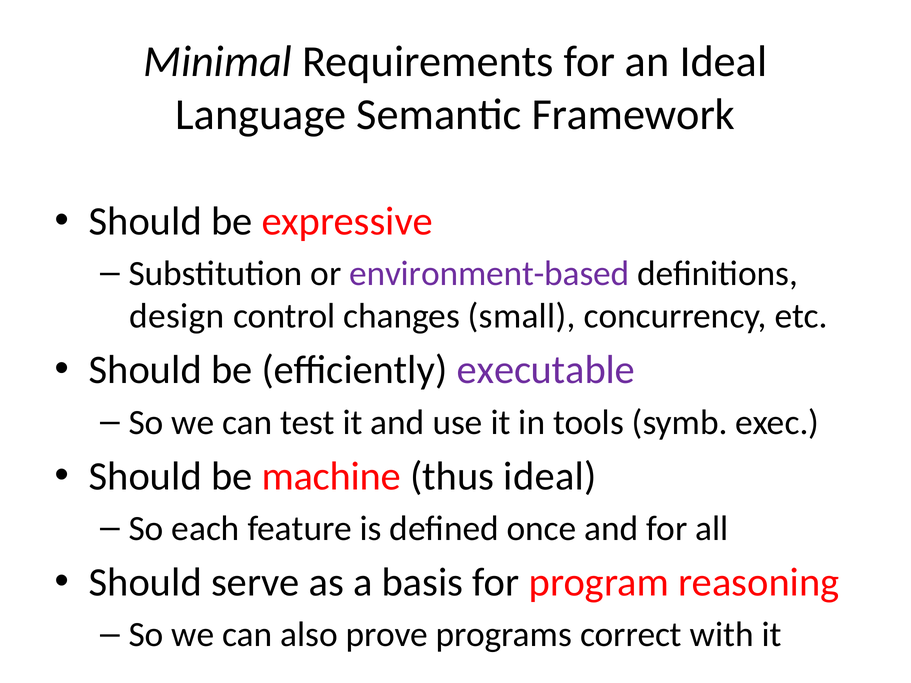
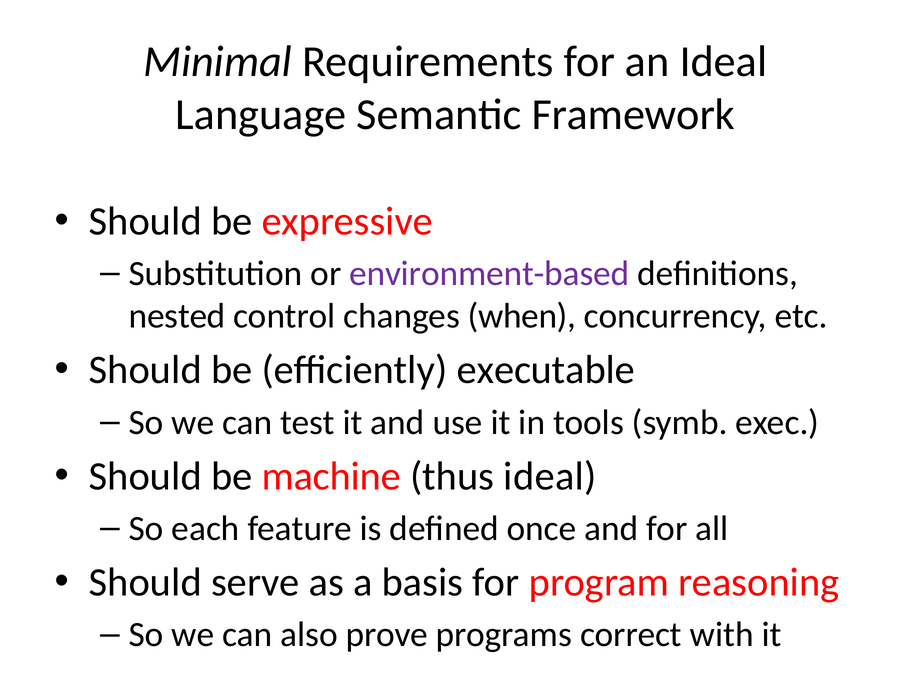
design: design -> nested (177, 316)
small: small -> when (522, 316)
executable colour: purple -> black (546, 370)
